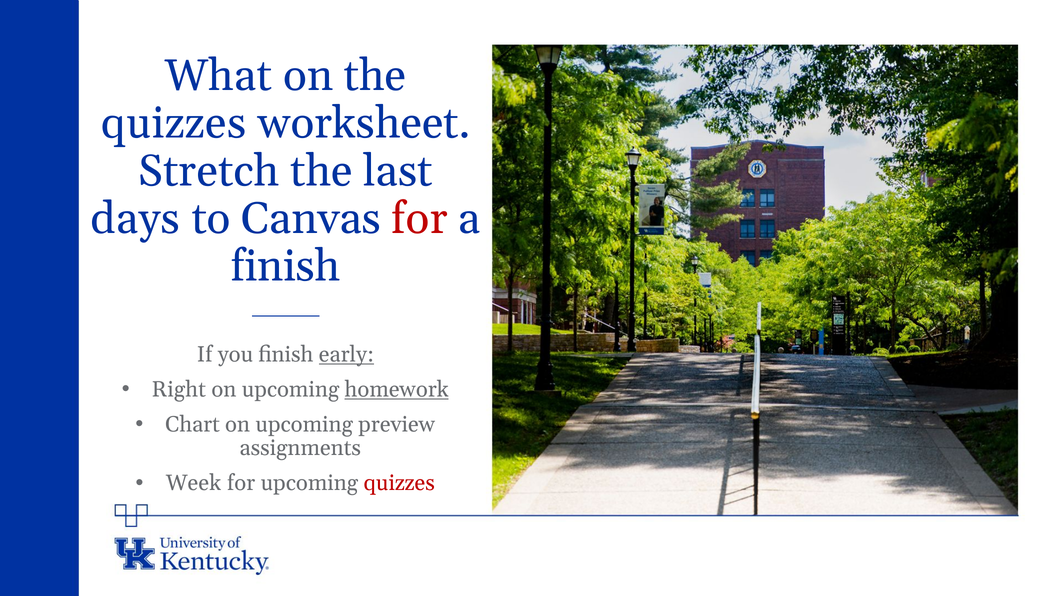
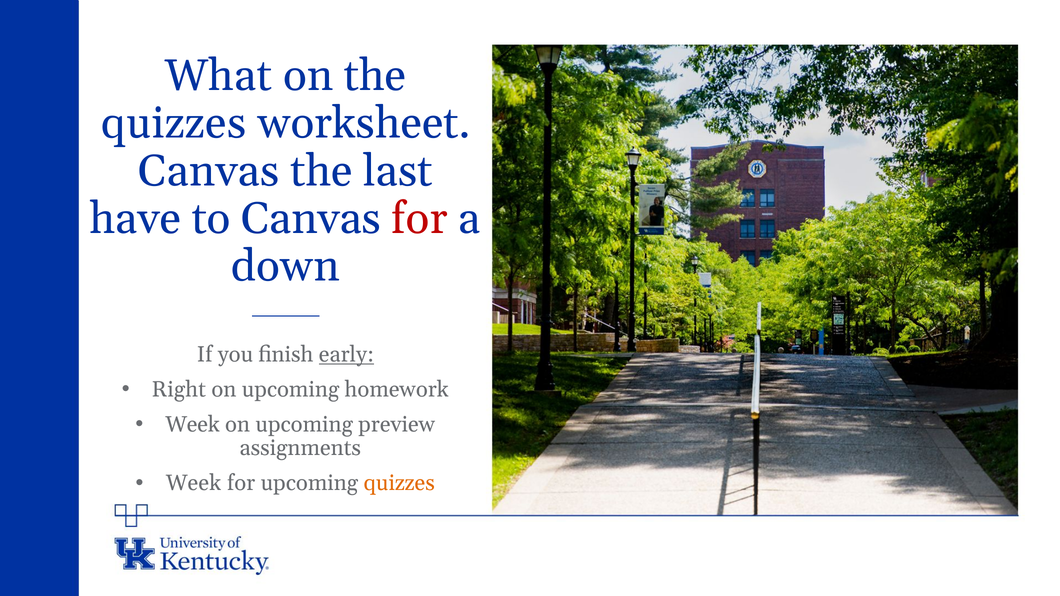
Stretch: Stretch -> Canvas (209, 171)
days: days -> have (135, 219)
finish: finish -> down (285, 266)
homework underline: present -> none (397, 390)
Chart: Chart -> Week (193, 425)
quizzes colour: red -> orange (399, 483)
